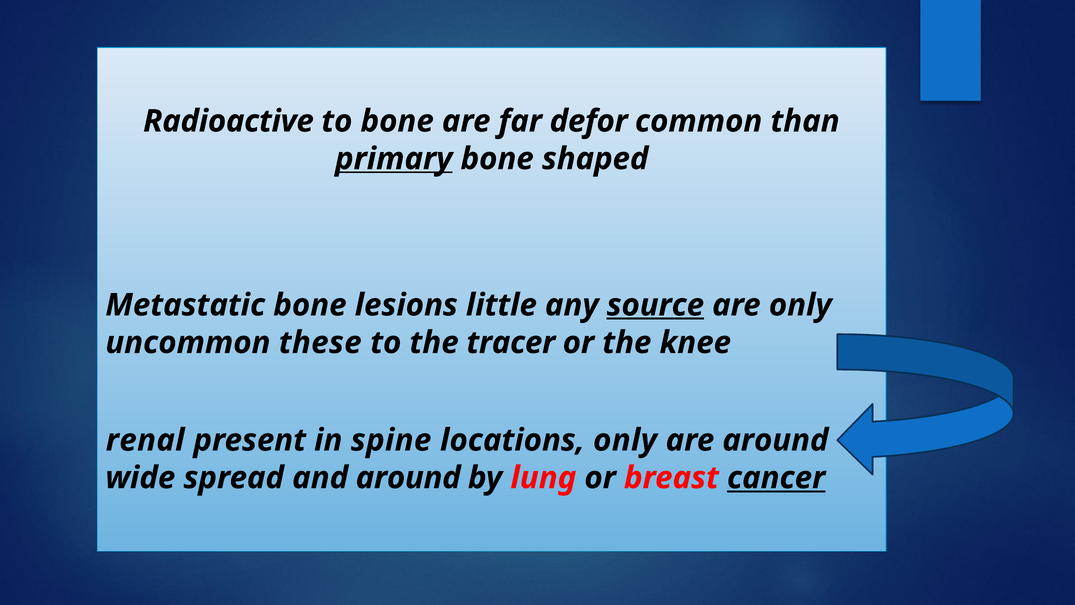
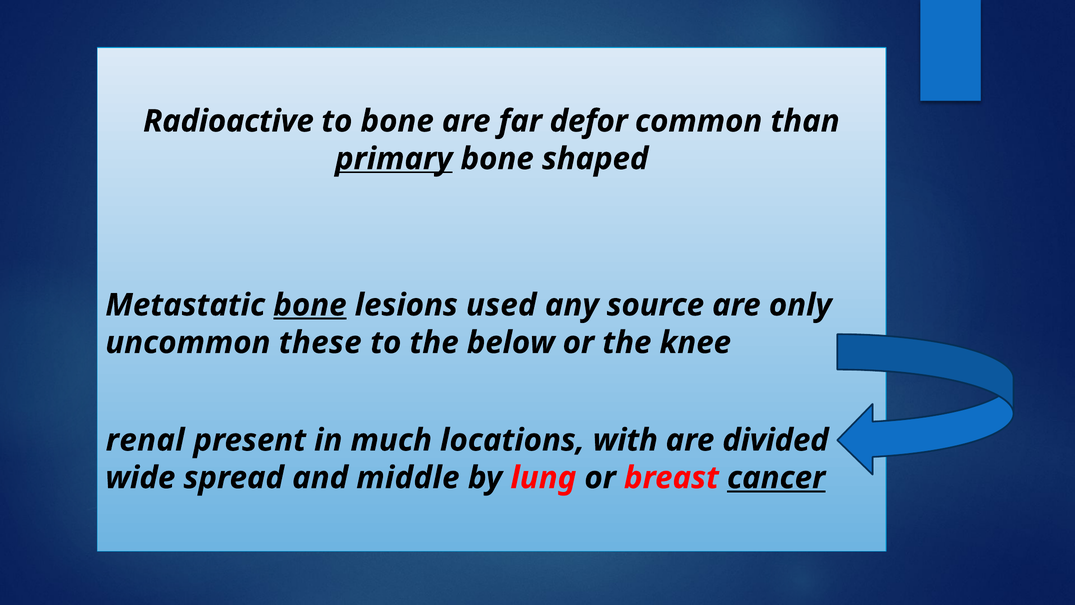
bone underline: none -> present (310, 305)
little: little -> used (501, 305)
source underline: present -> none (655, 305)
tracer: tracer -> below (511, 343)
spine: spine -> much (391, 440)
locations only: only -> with (625, 440)
are around: around -> divided (776, 440)
and around: around -> middle (408, 478)
